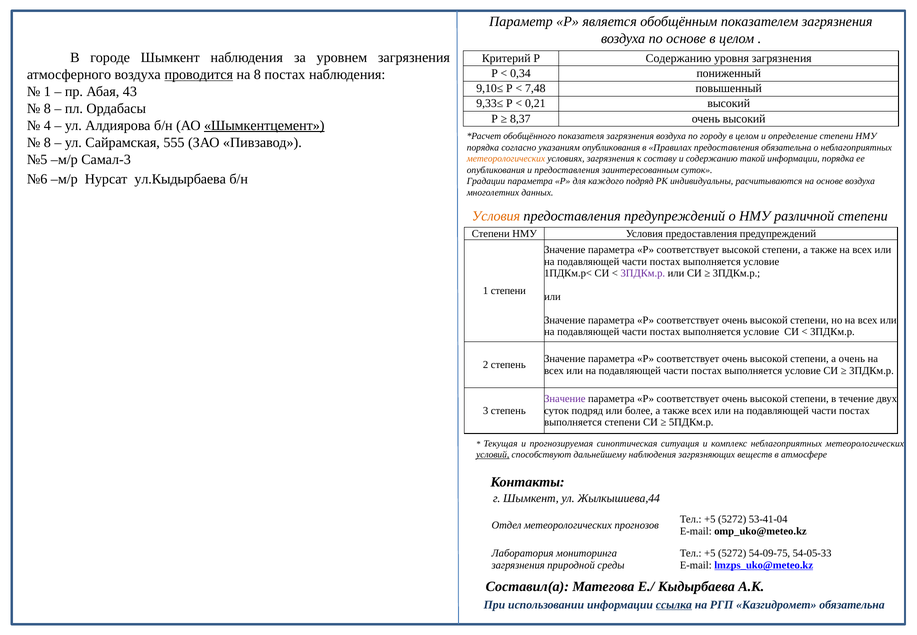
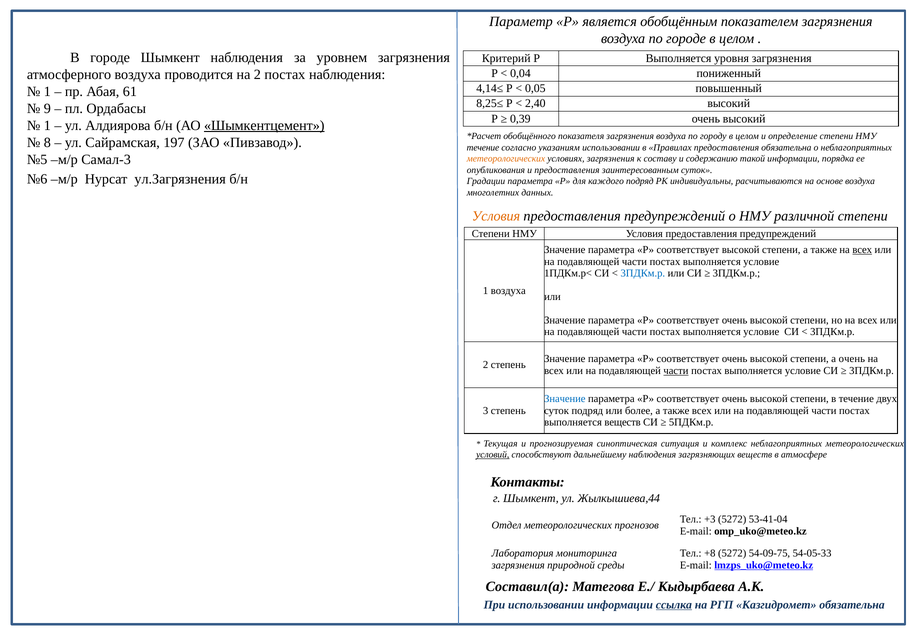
по основе: основе -> городе (686, 38)
Р Содержанию: Содержанию -> Выполняется (679, 58)
0,34: 0,34 -> 0,04 (520, 73)
проводится underline: present -> none (199, 75)
на 8: 8 -> 2 (257, 75)
9,10≤: 9,10≤ -> 4,14≤ (490, 88)
7,48: 7,48 -> 0,05 (535, 88)
43: 43 -> 61 (130, 92)
9,33≤: 9,33≤ -> 8,25≤ (490, 104)
0,21: 0,21 -> 2,40 (535, 104)
8: 8 -> 9 (47, 109)
8,37: 8,37 -> 0,39 (520, 119)
4: 4 -> 1 (47, 125)
555: 555 -> 197 (174, 142)
порядка: порядка -> течение (483, 147)
указаниям опубликования: опубликования -> использовании (611, 147)
ул.Кыдырбаева: ул.Кыдырбаева -> ул.Загрязнения (180, 179)
всех underline: none -> present (862, 250)
3ПДКм.р colour: purple -> blue (643, 273)
1 степени: степени -> воздуха (508, 291)
части underline: none -> present (676, 371)
Значение colour: purple -> blue (565, 399)
выполняется степени: степени -> веществ (623, 422)
+5: +5 -> +3 (710, 519)
+5: +5 -> +8 (710, 553)
